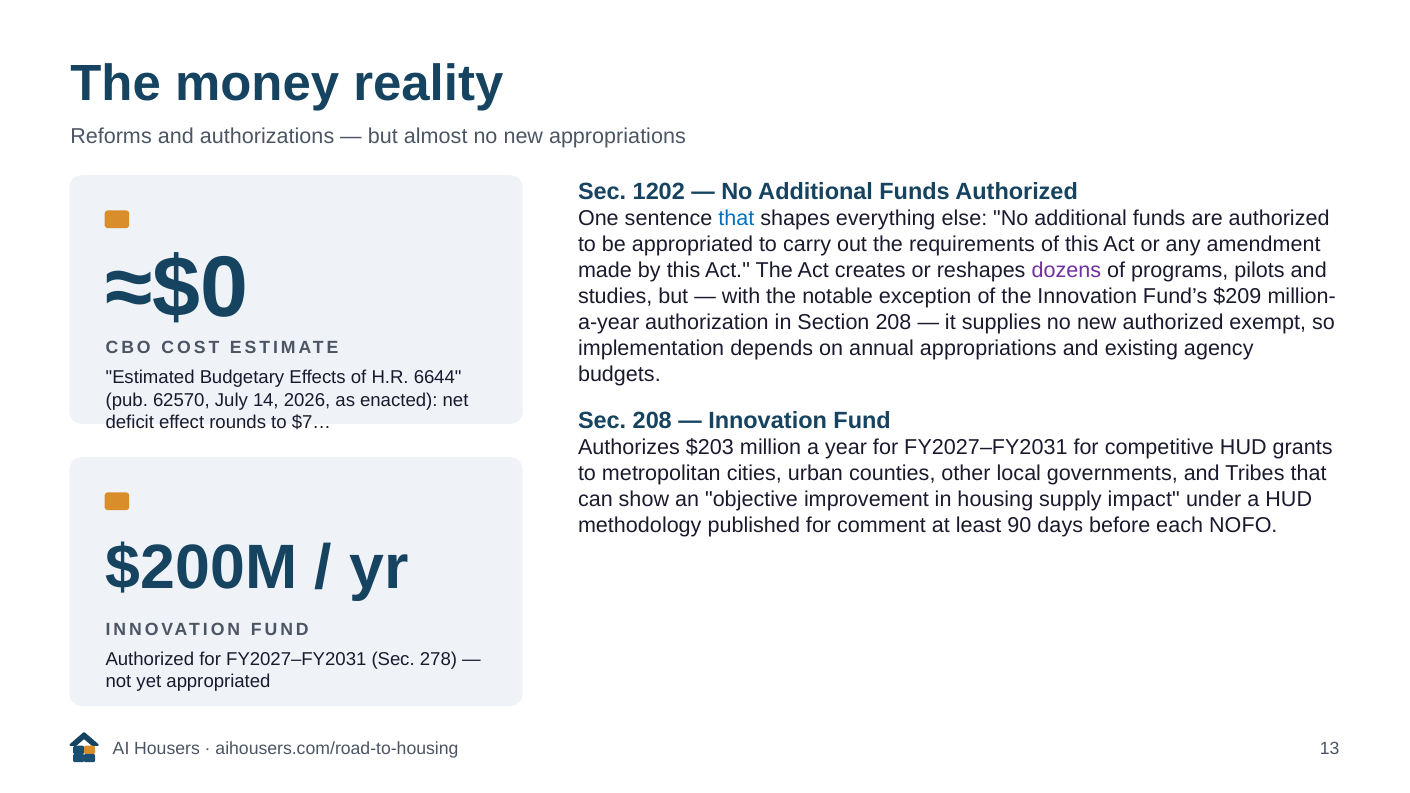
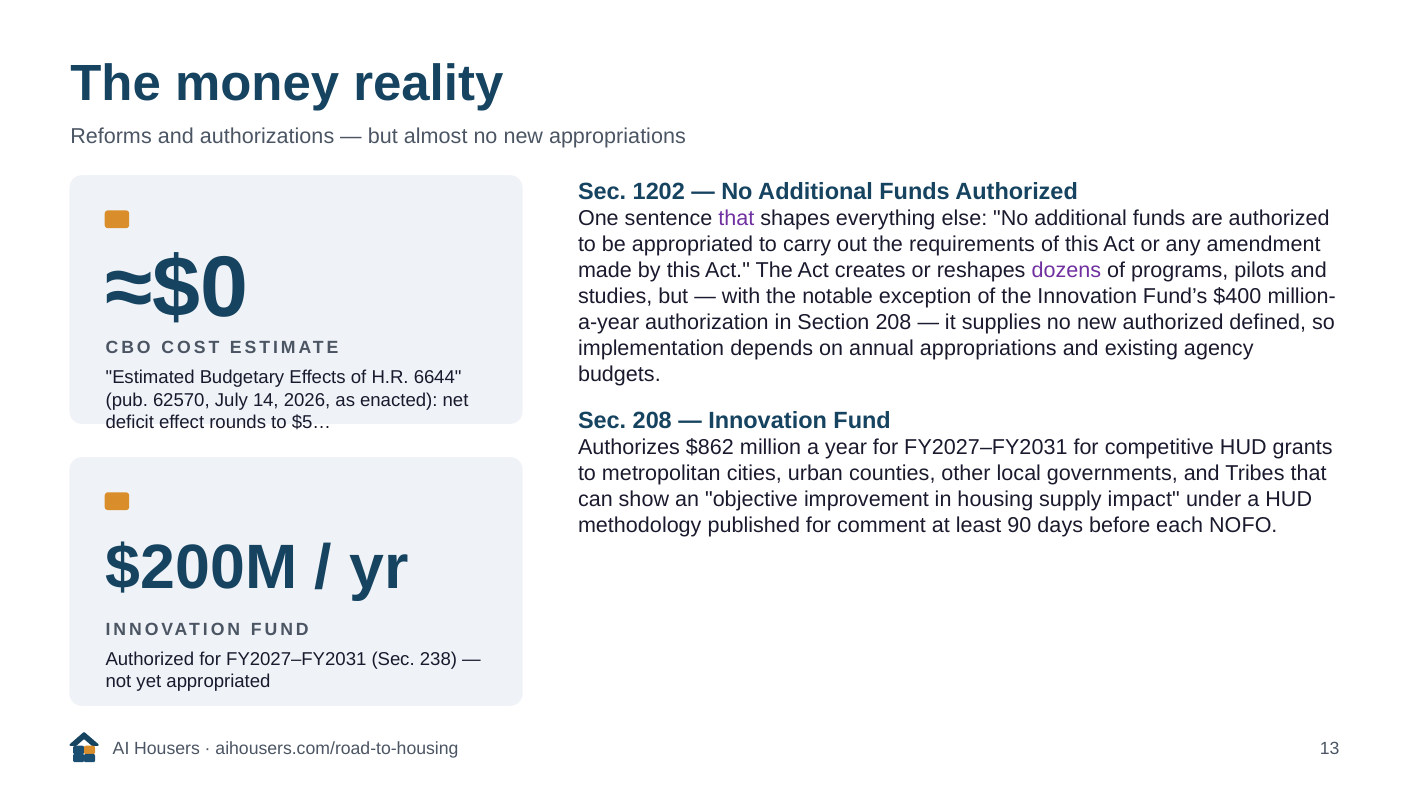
that colour: blue -> purple (736, 219)
$209: $209 -> $400 (1237, 296)
exempt: exempt -> defined (1268, 322)
$7…: $7… -> $5… (311, 422)
$203: $203 -> $862 (710, 448)
278: 278 -> 238 (438, 660)
